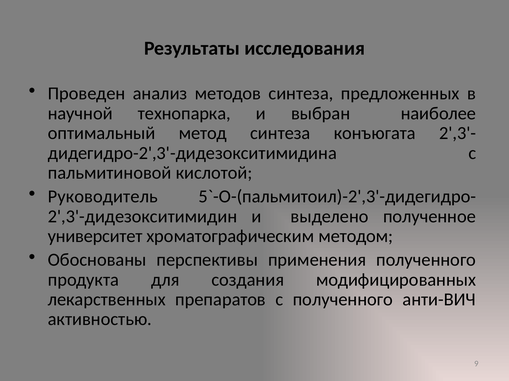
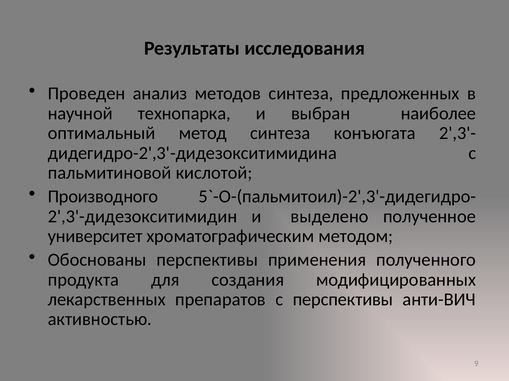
Руководитель: Руководитель -> Производного (103, 197)
с полученного: полученного -> перспективы (343, 300)
